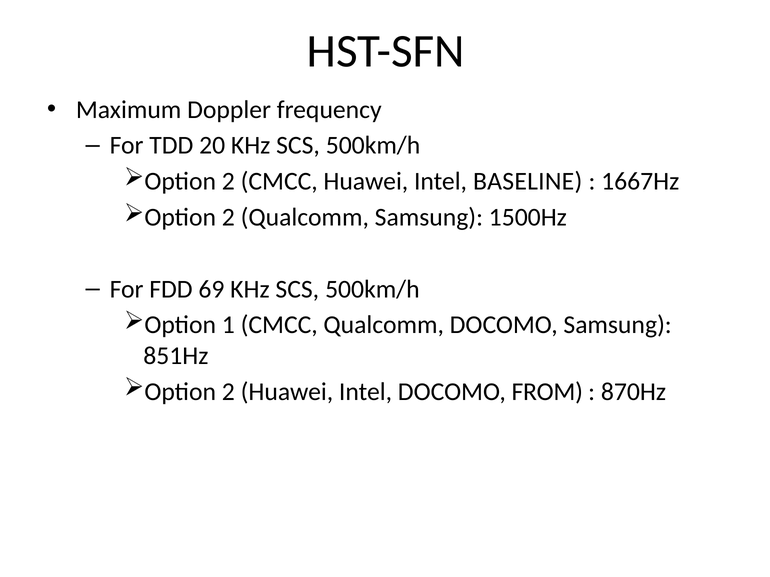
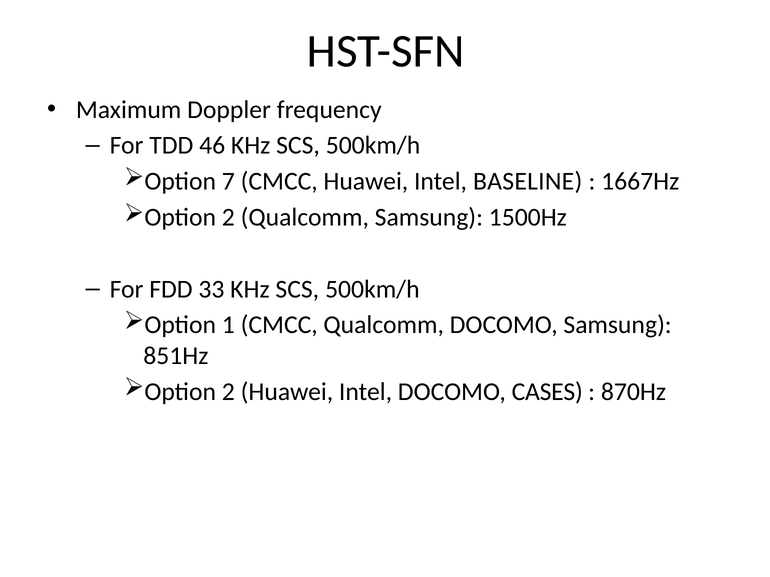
20: 20 -> 46 (212, 146)
2: 2 -> 7 (228, 182)
69: 69 -> 33 (211, 289)
FROM: FROM -> CASES (547, 392)
